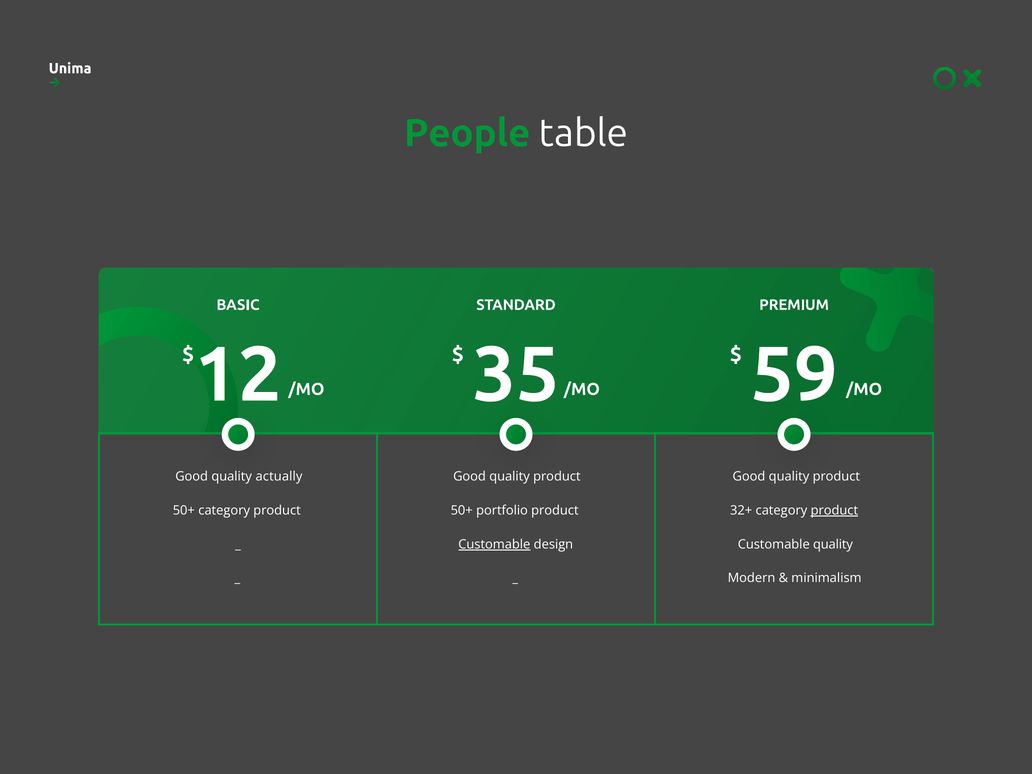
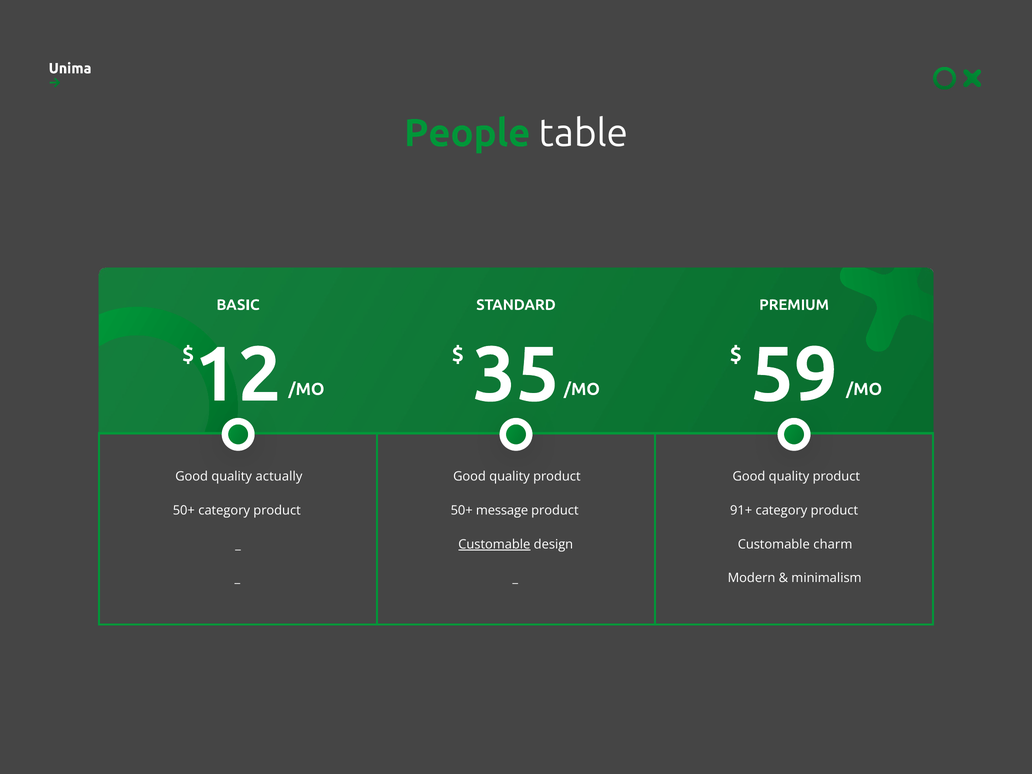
portfolio: portfolio -> message (502, 511)
32+: 32+ -> 91+ (741, 511)
product underline: present -> none (834, 511)
Customable quality: quality -> charm (833, 544)
